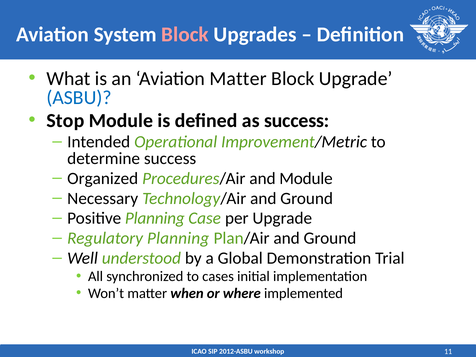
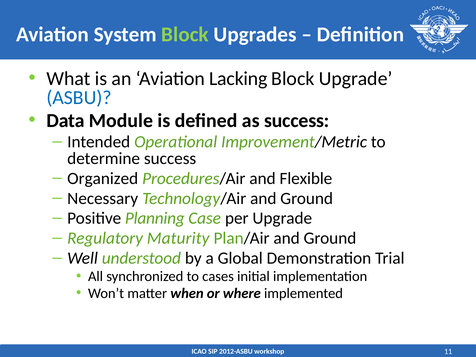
Block colour: pink -> light green (185, 34)
Aviation Matter: Matter -> Lacking (238, 78)
Stop: Stop -> Data (66, 121)
and Module: Module -> Flexible (306, 178)
Regulatory Planning: Planning -> Maturity (178, 238)
